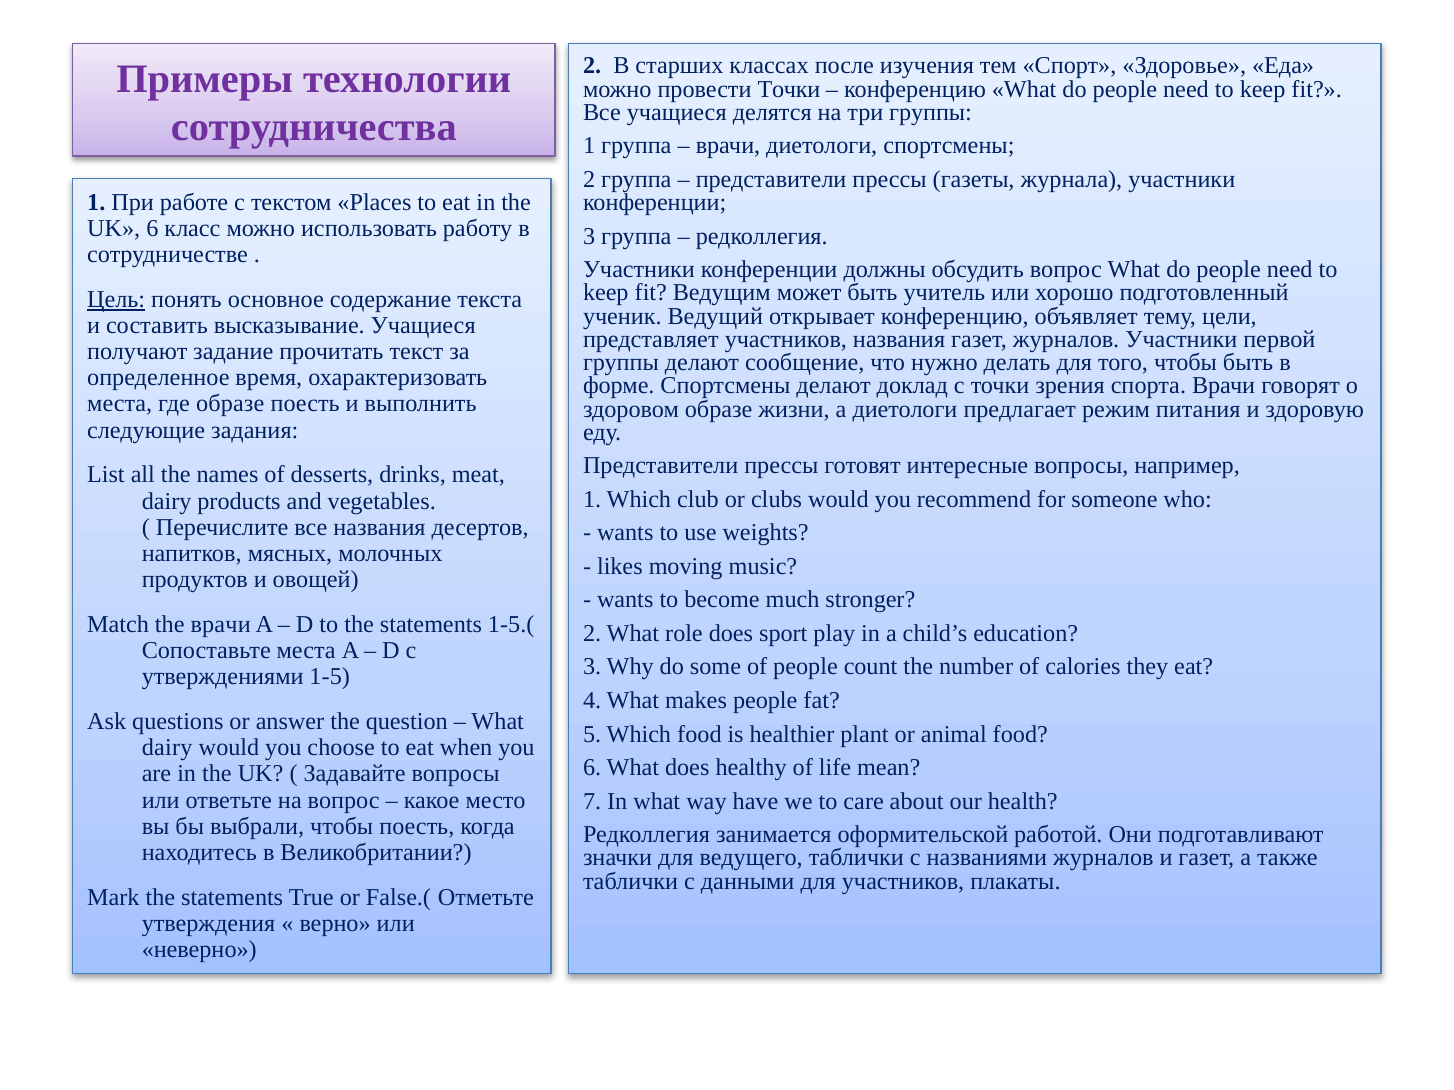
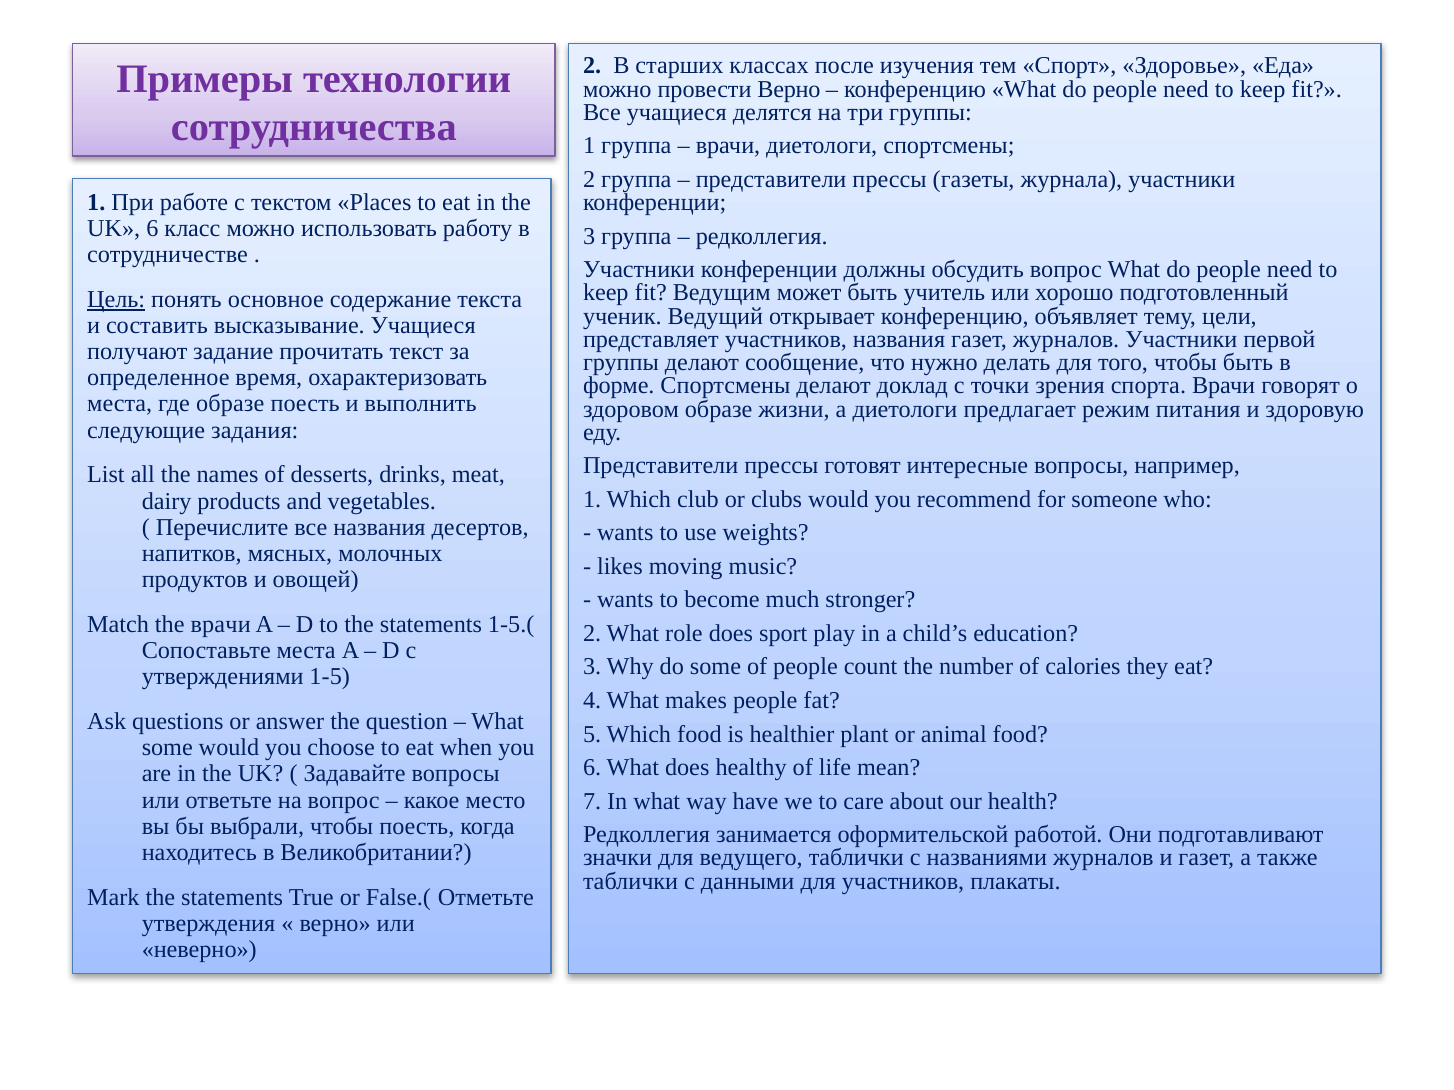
провести Точки: Точки -> Верно (789, 89)
dairy: dairy -> some (167, 748)
